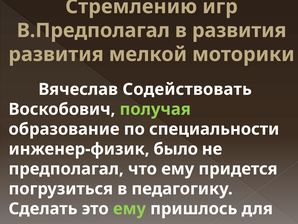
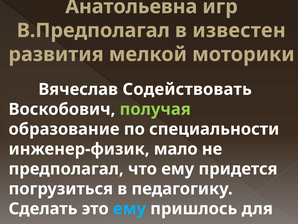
Стремлению: Стремлению -> Анатольевна (131, 7)
в развития: развития -> известен (239, 30)
было: было -> мало (176, 149)
ему colour: light green -> light blue (129, 208)
